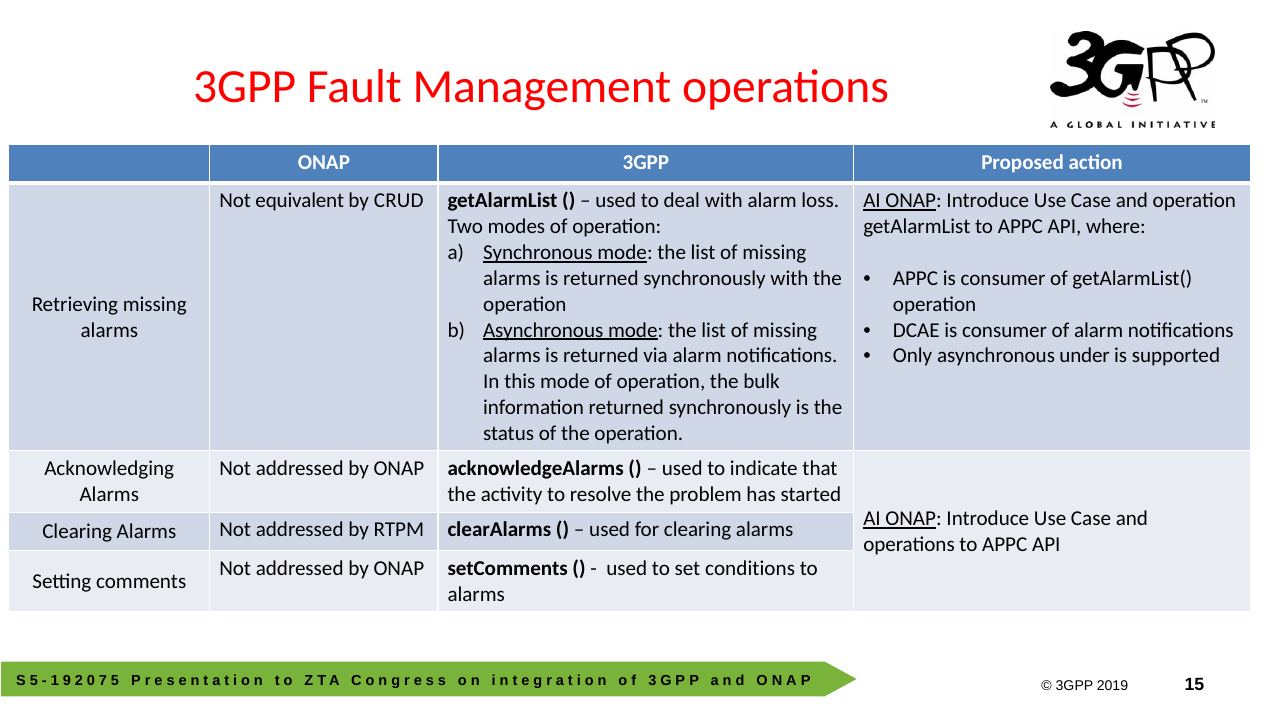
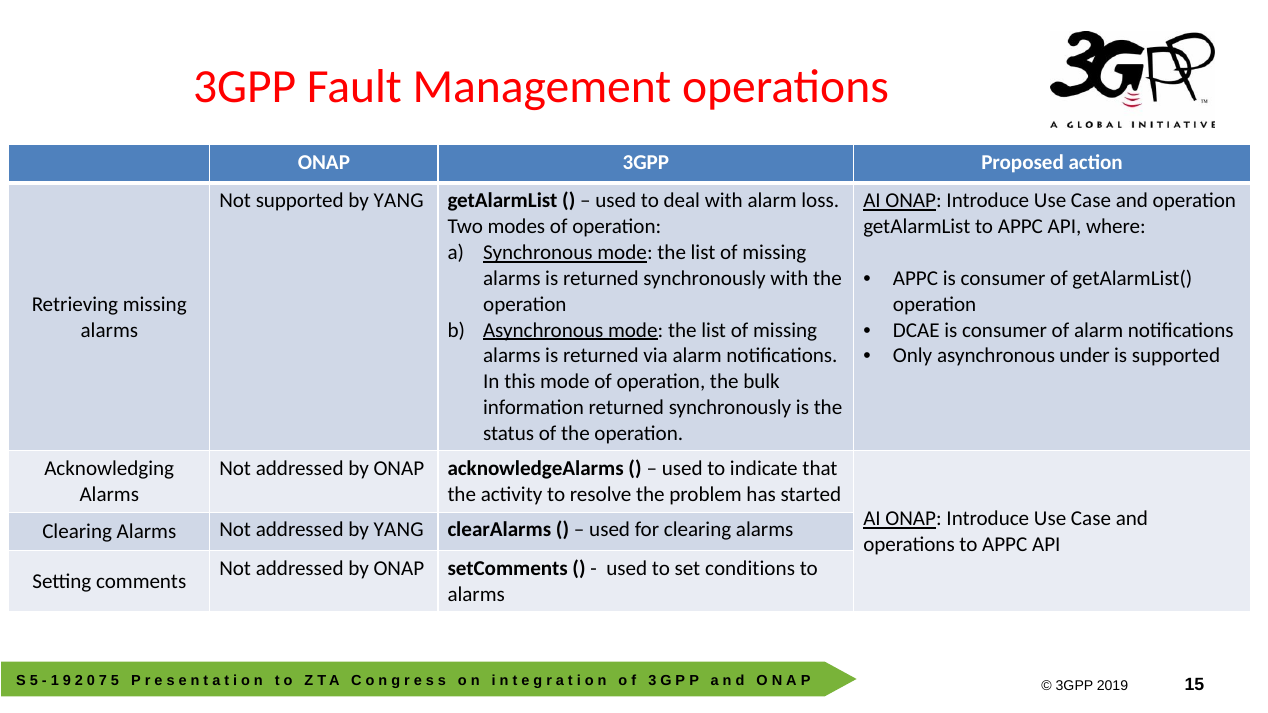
Not equivalent: equivalent -> supported (300, 201)
CRUD: CRUD -> YANG (399, 201)
addressed by RTPM: RTPM -> YANG (399, 530)
